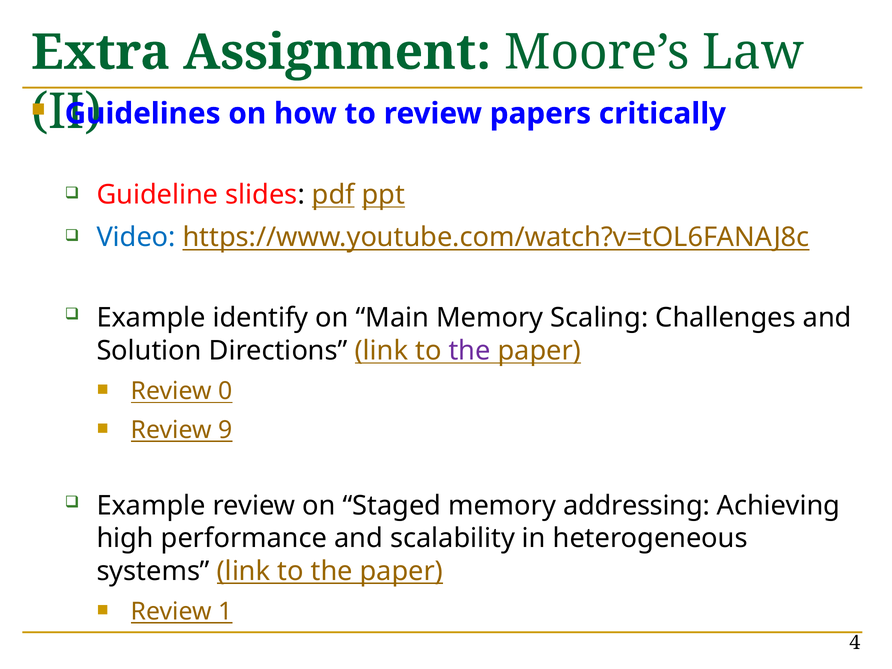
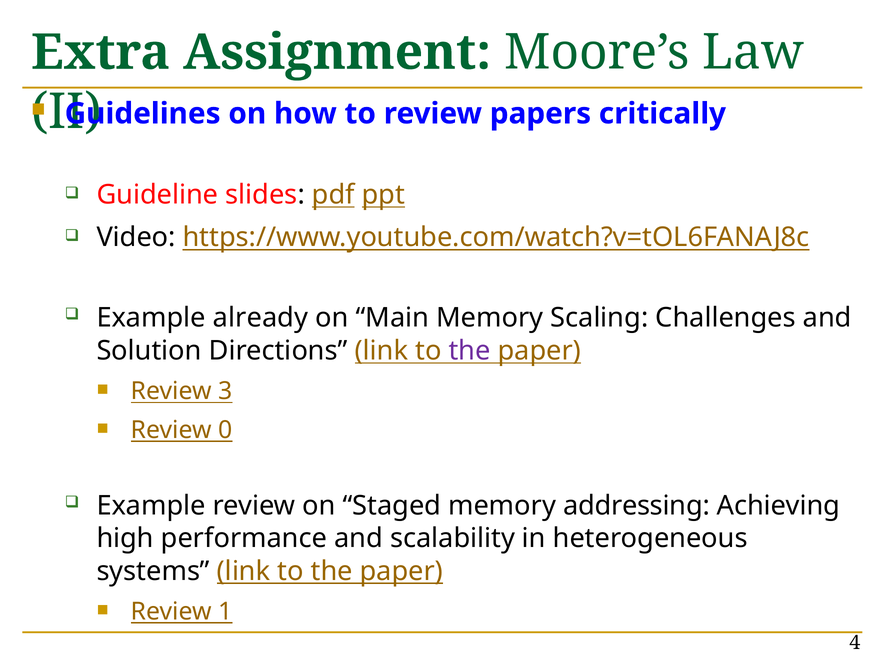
Video colour: blue -> black (136, 237)
identify: identify -> already (260, 318)
0: 0 -> 3 (225, 391)
9: 9 -> 0 (225, 430)
